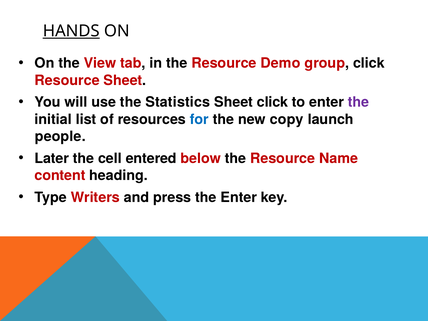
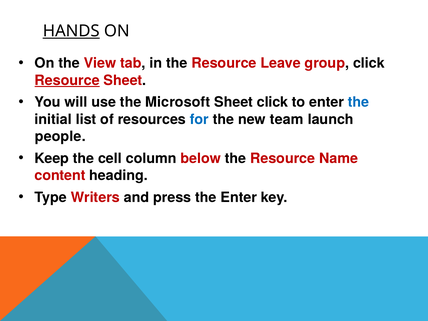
Demo: Demo -> Leave (281, 63)
Resource underline: none -> present (67, 80)
Statistics: Statistics -> Microsoft (178, 102)
the colour: purple -> blue (359, 102)
copy: copy -> team (287, 119)
Later: Later -> Keep (52, 158)
entered: entered -> column (151, 158)
